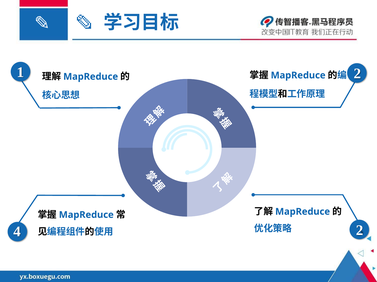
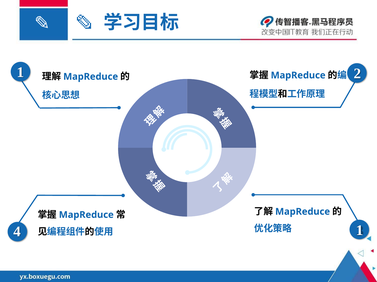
2: 2 -> 1 (360, 231)
